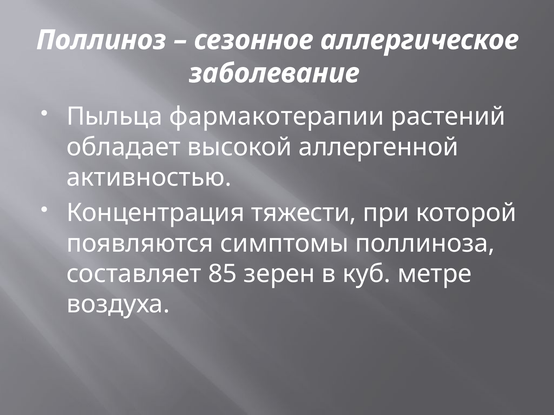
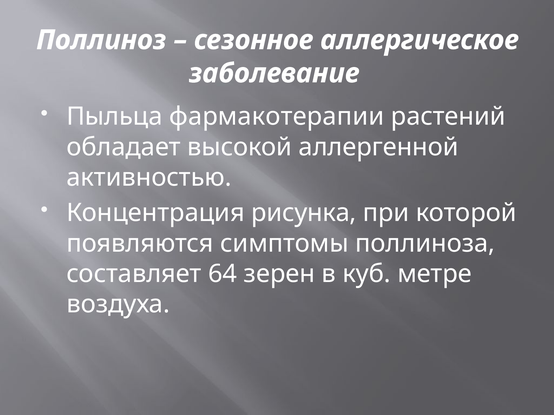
тяжести: тяжести -> рисунка (304, 213)
85: 85 -> 64 (223, 274)
